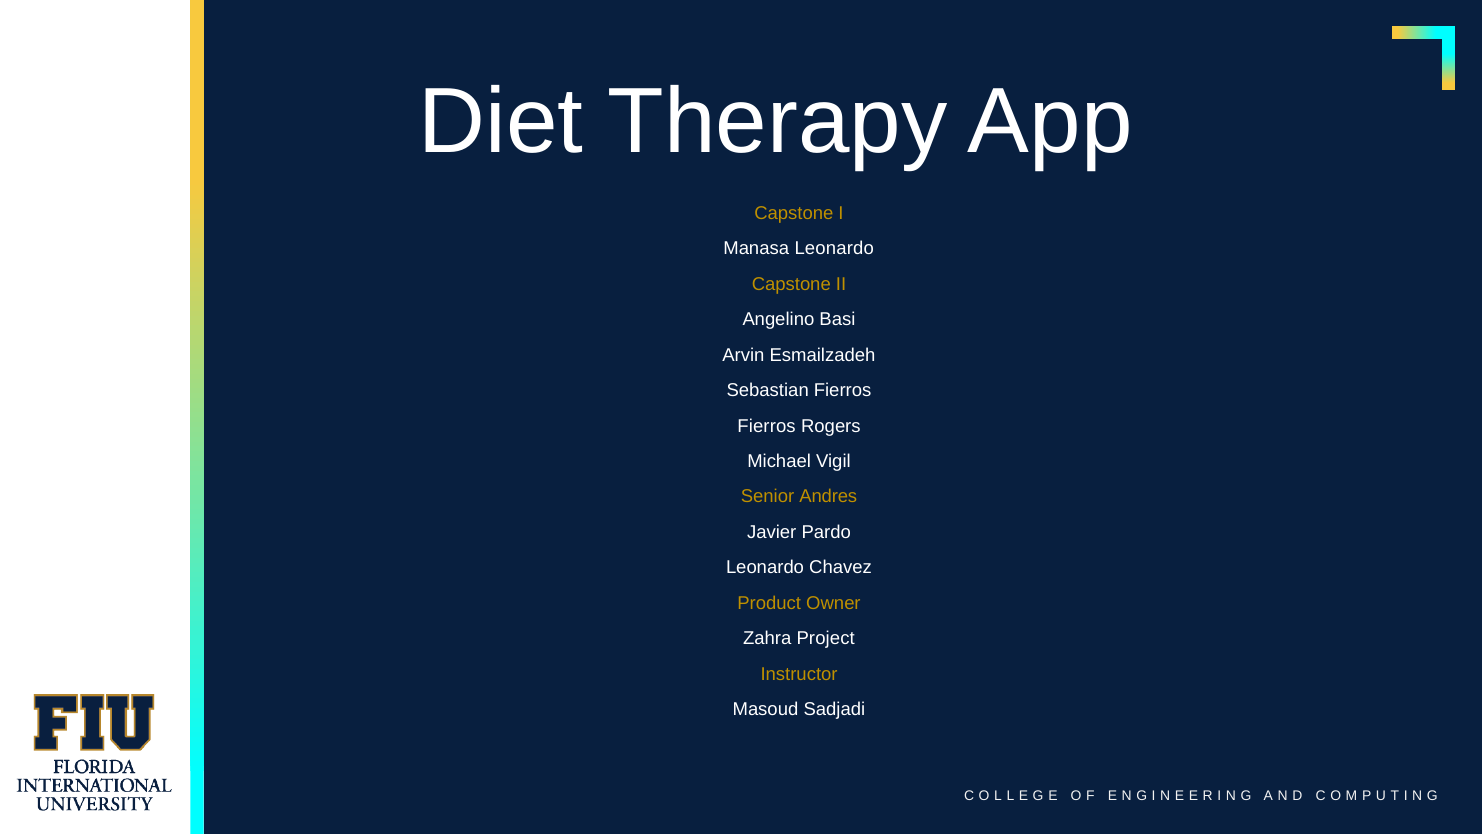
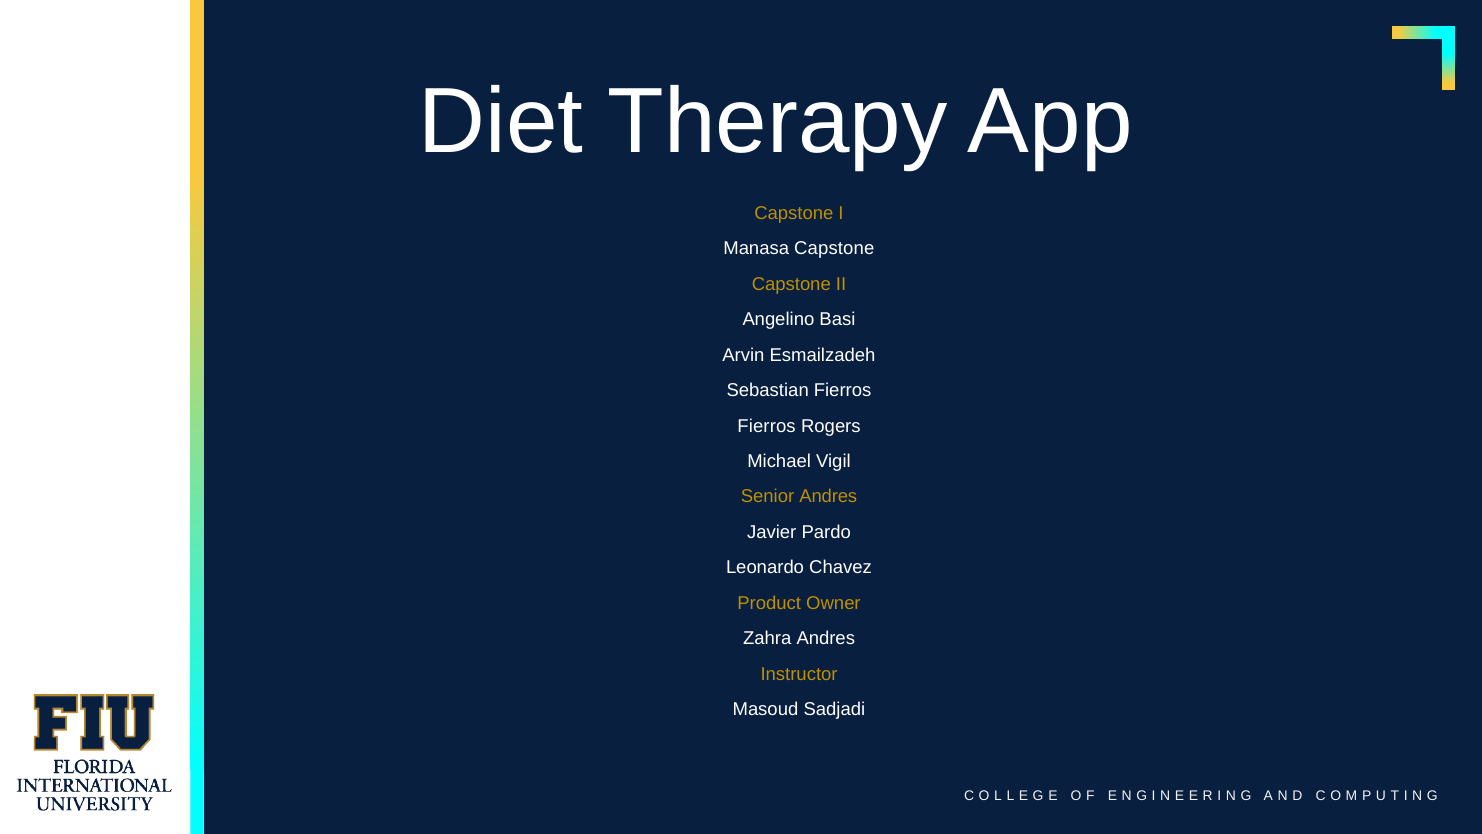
Manasa Leonardo: Leonardo -> Capstone (834, 249)
Zahra Project: Project -> Andres (826, 638)
